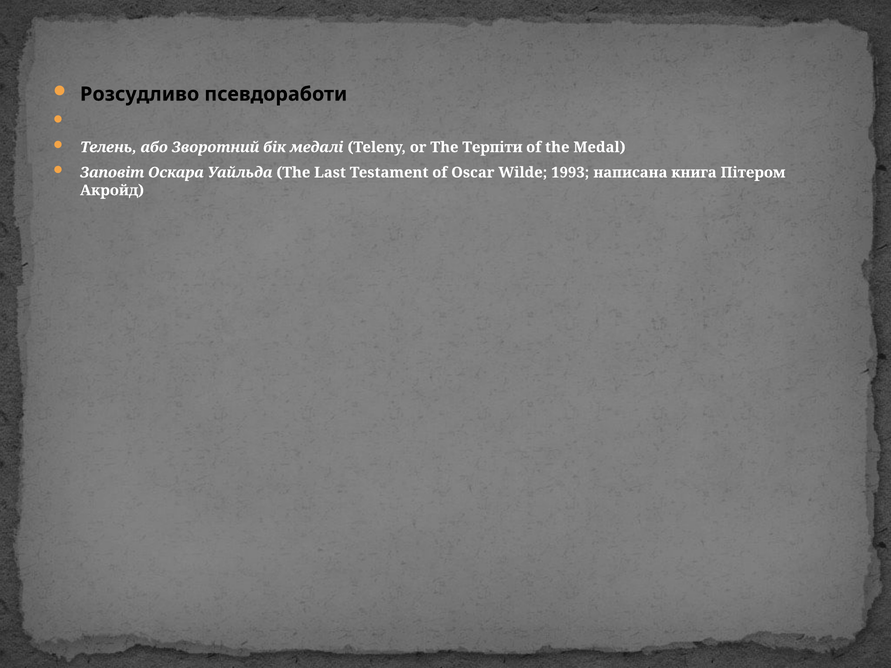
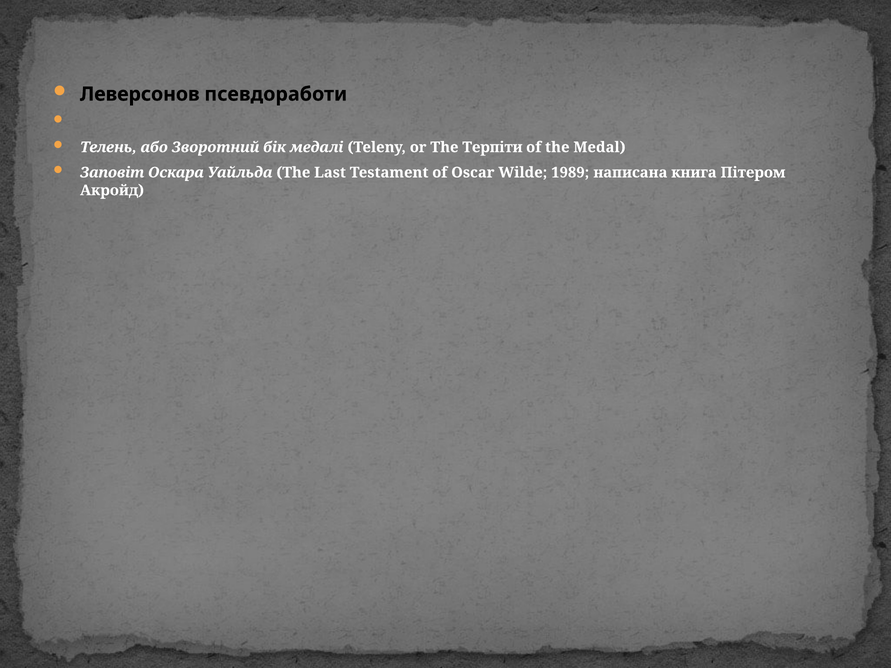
Розсудливо: Розсудливо -> Леверсонов (140, 94)
1993: 1993 -> 1989 (570, 173)
